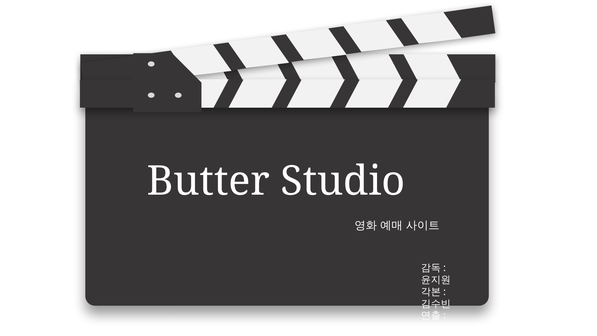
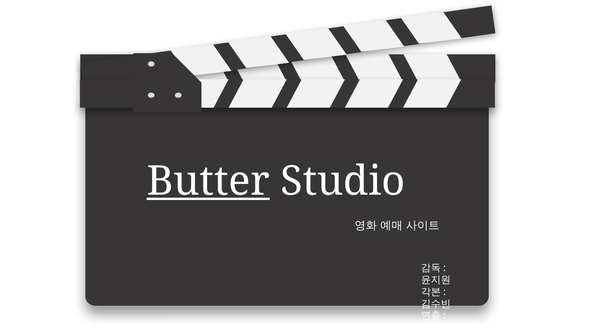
Butter underline: none -> present (208, 181)
